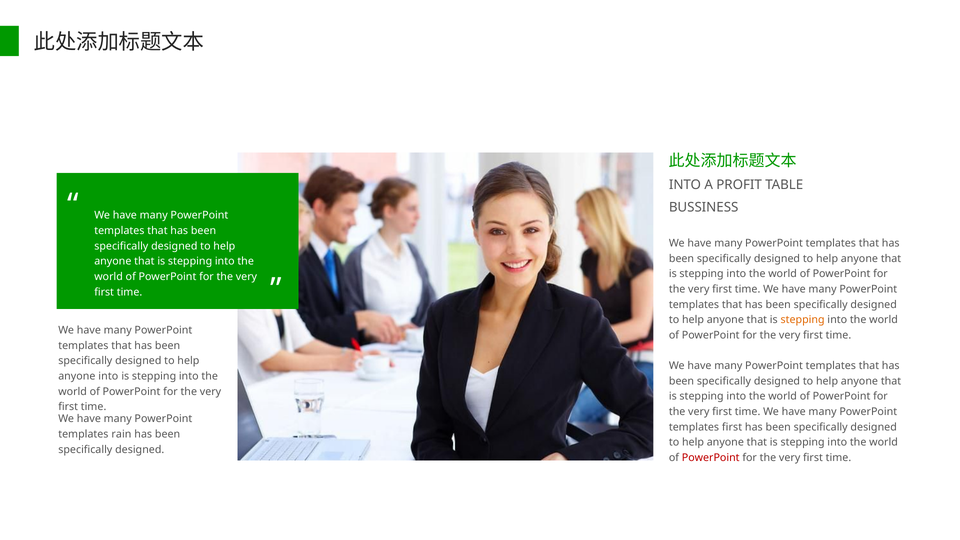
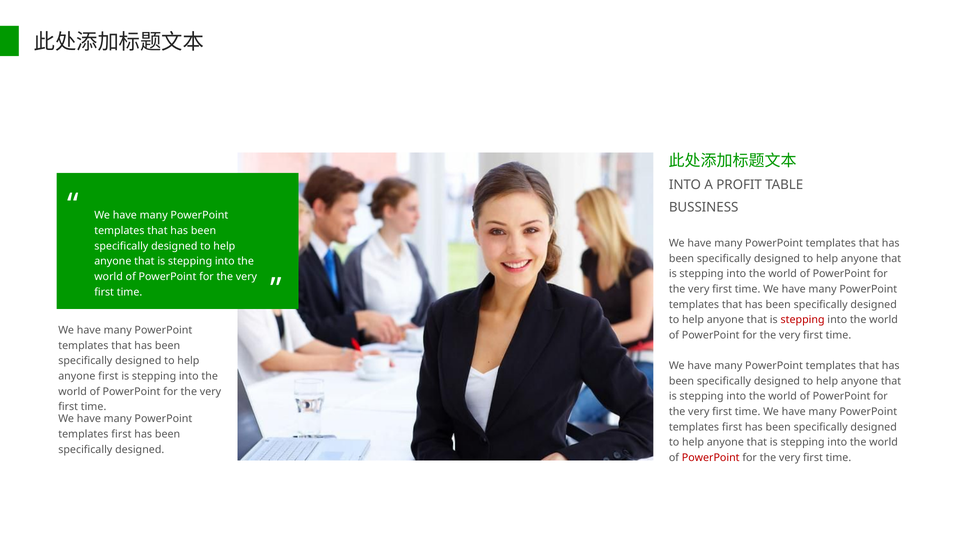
stepping colour: orange -> red (803, 320)
anyone into: into -> first (108, 376)
rain: rain -> first (121, 434)
